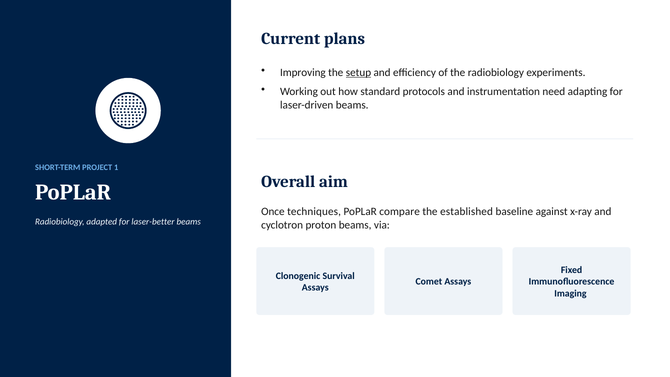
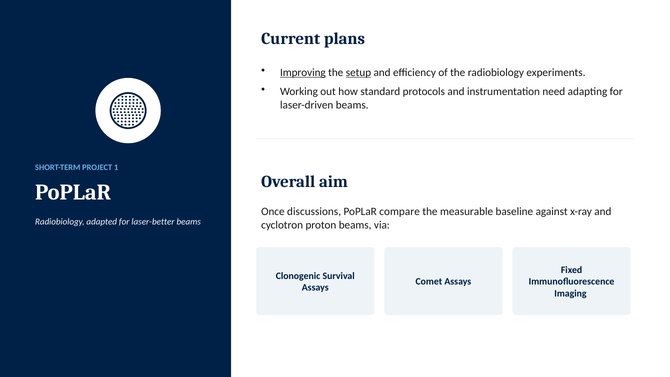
Improving underline: none -> present (303, 73)
techniques: techniques -> discussions (314, 212)
established: established -> measurable (467, 212)
